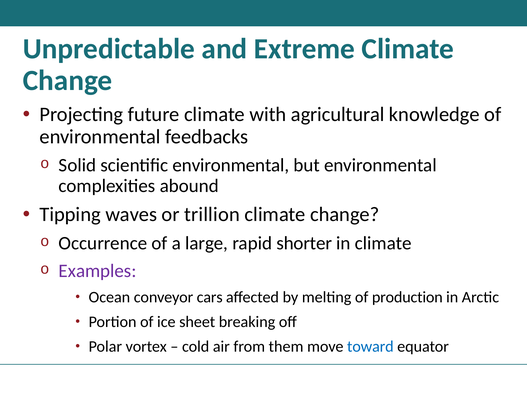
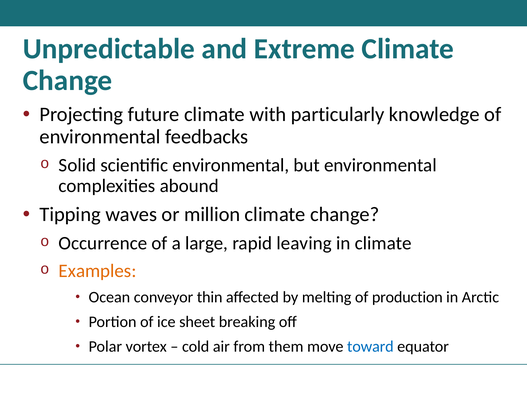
agricultural: agricultural -> particularly (338, 115)
trillion: trillion -> million (212, 215)
shorter: shorter -> leaving (304, 243)
Examples colour: purple -> orange (98, 271)
cars: cars -> thin (210, 297)
